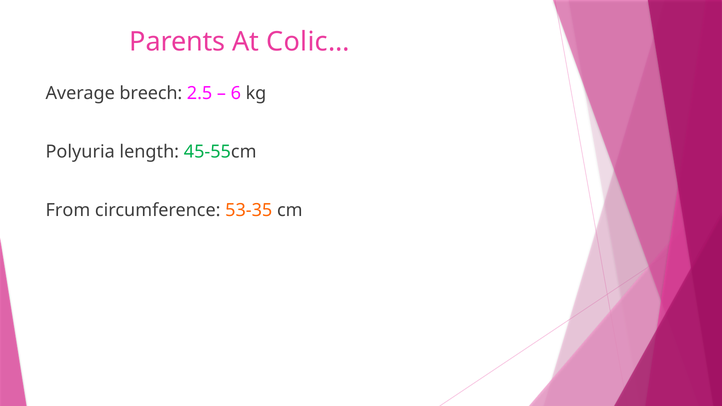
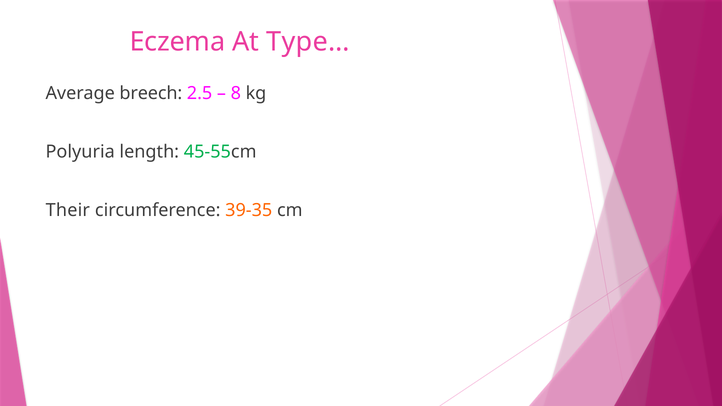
Parents: Parents -> Eczema (177, 42)
Colic…: Colic… -> Type… (308, 42)
6: 6 -> 8 (236, 93)
From: From -> Their (68, 210)
53-35: 53-35 -> 39-35 (249, 210)
